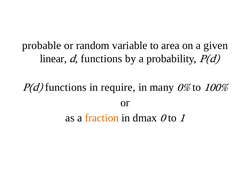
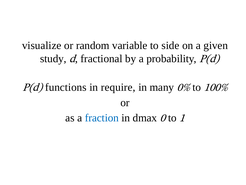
probable: probable -> visualize (42, 45)
area: area -> side (170, 45)
linear: linear -> study (53, 59)
functions: functions -> fractional (101, 59)
fraction colour: orange -> blue (102, 118)
